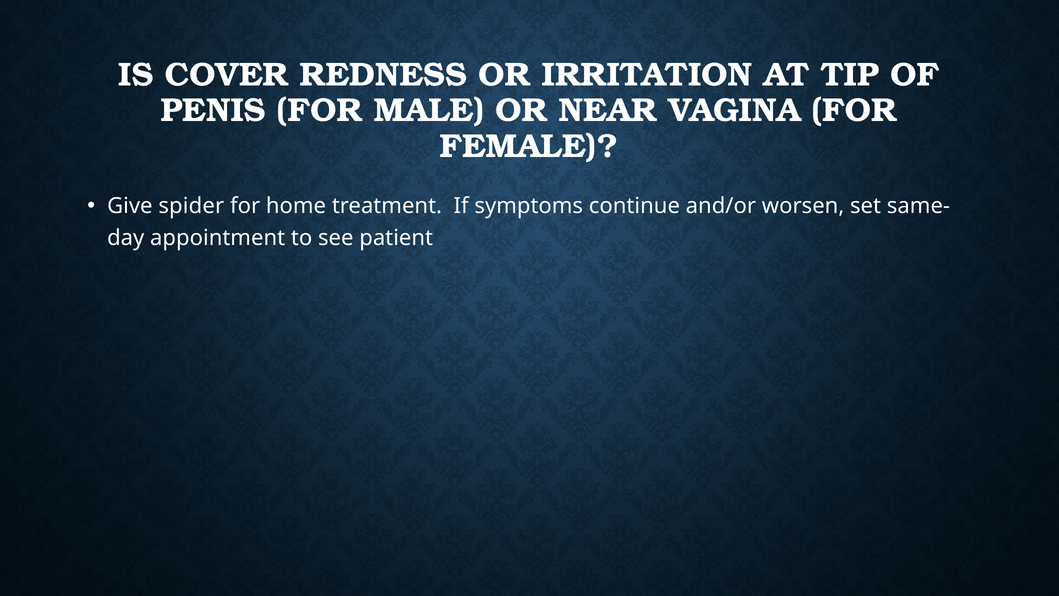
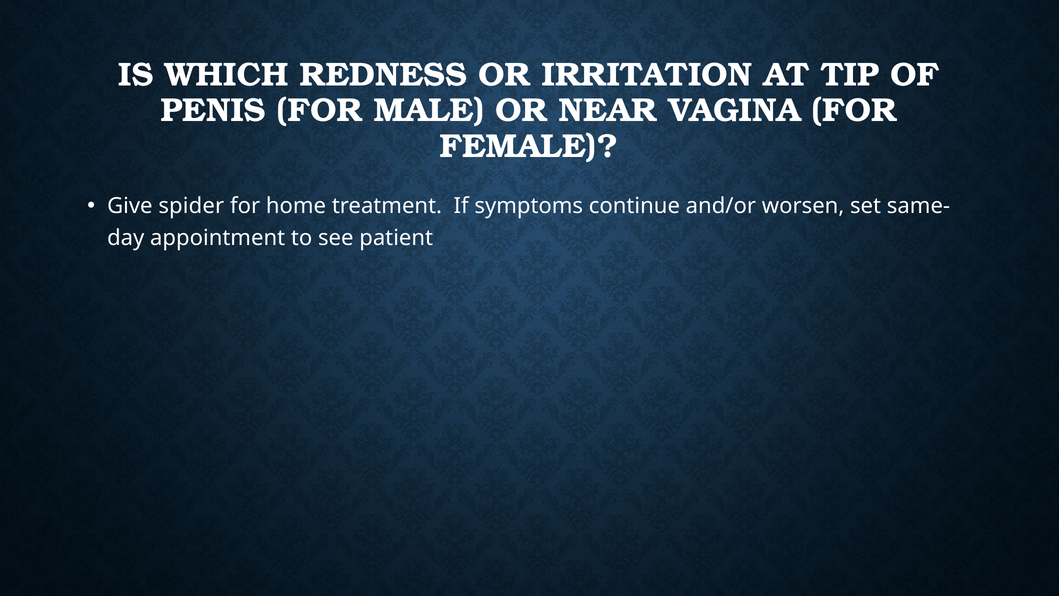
COVER: COVER -> WHICH (227, 75)
